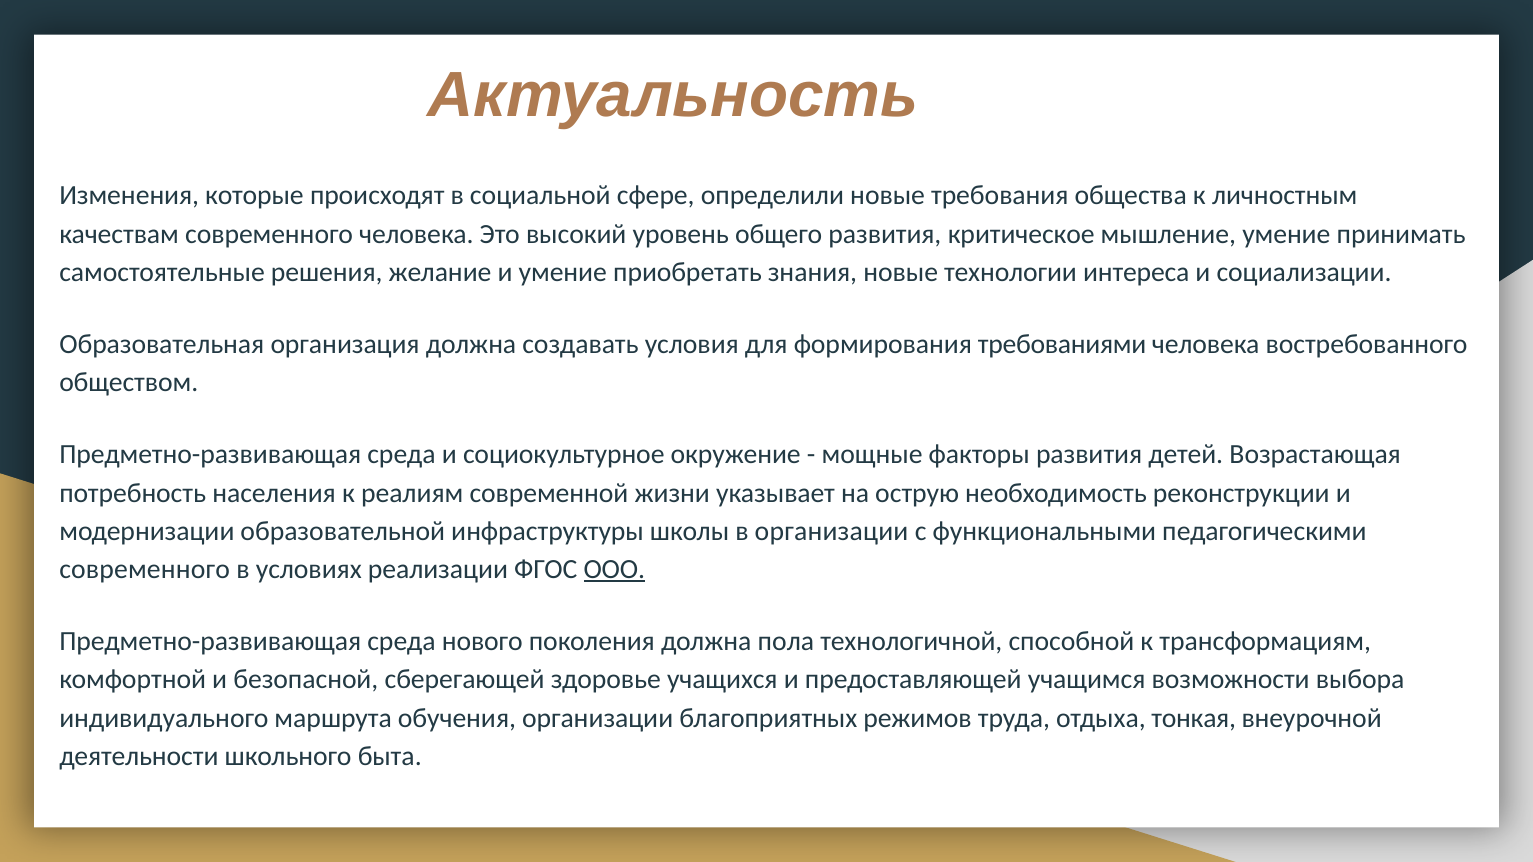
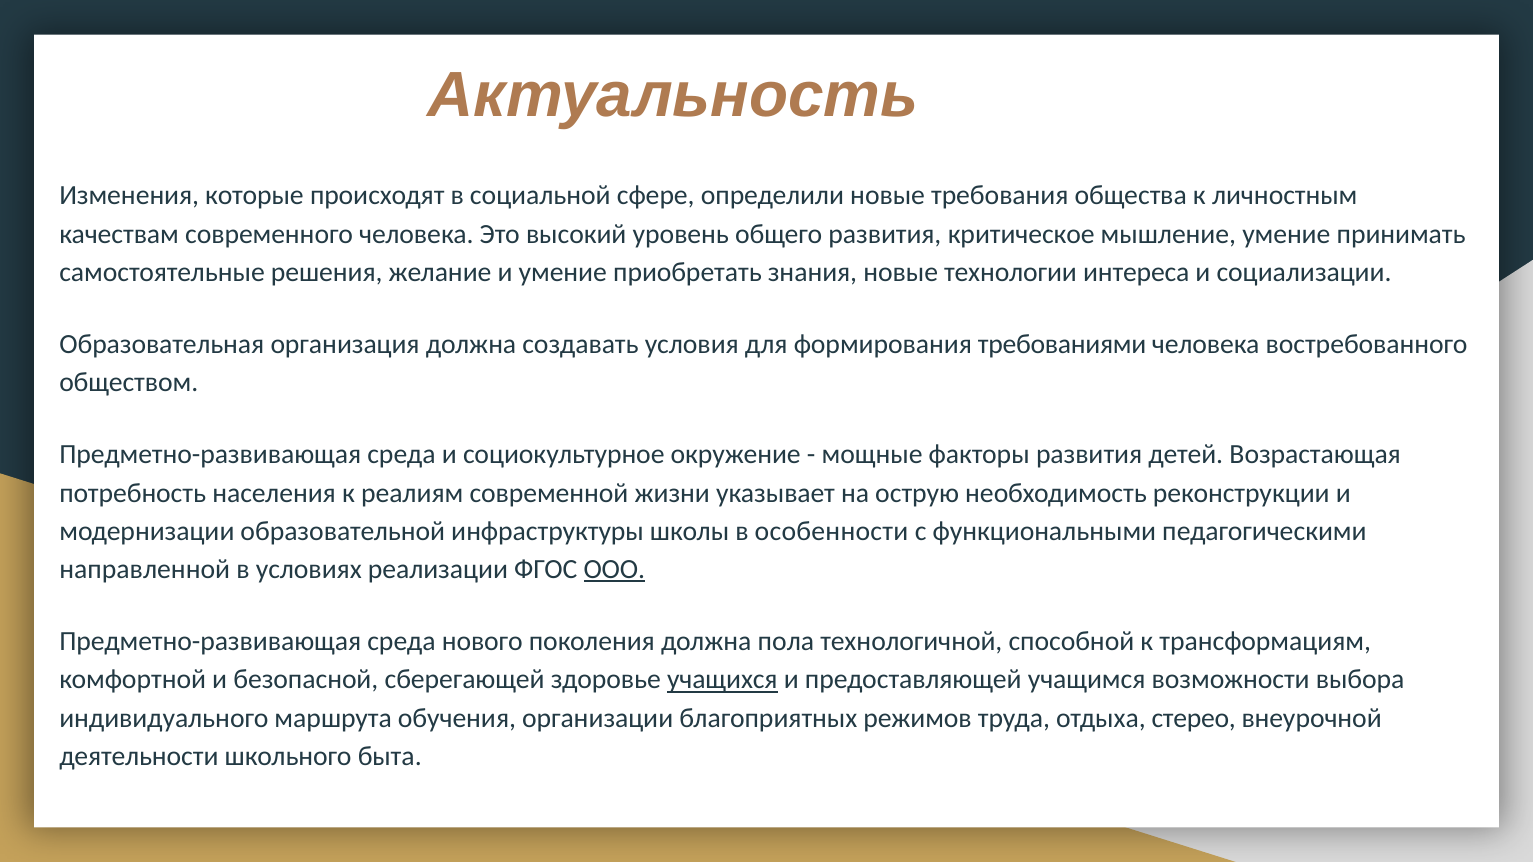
в организации: организации -> особенности (832, 531)
современного: современного -> направленной (145, 570)
учащихся underline: none -> present (722, 680)
тонкая: тонкая -> стерео (1194, 718)
